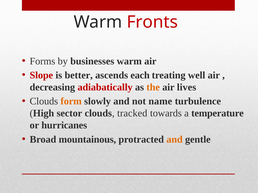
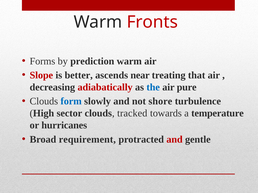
businesses: businesses -> prediction (92, 61)
each: each -> near (140, 75)
well: well -> that (197, 75)
the colour: orange -> blue (153, 87)
lives: lives -> pure (187, 87)
form colour: orange -> blue (71, 102)
name: name -> shore (160, 102)
mountainous: mountainous -> requirement (87, 140)
and colour: orange -> red (175, 140)
